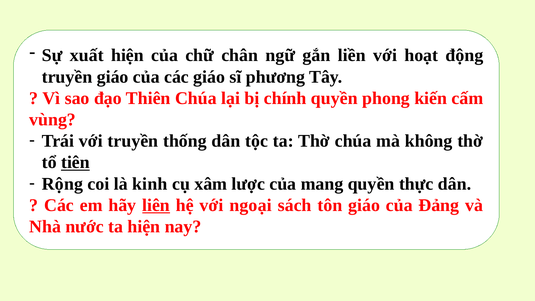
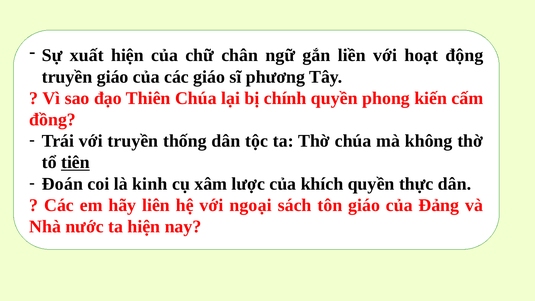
vùng: vùng -> đồng (53, 120)
Rộng: Rộng -> Đoán (62, 184)
mang: mang -> khích (322, 184)
liên underline: present -> none (156, 205)
